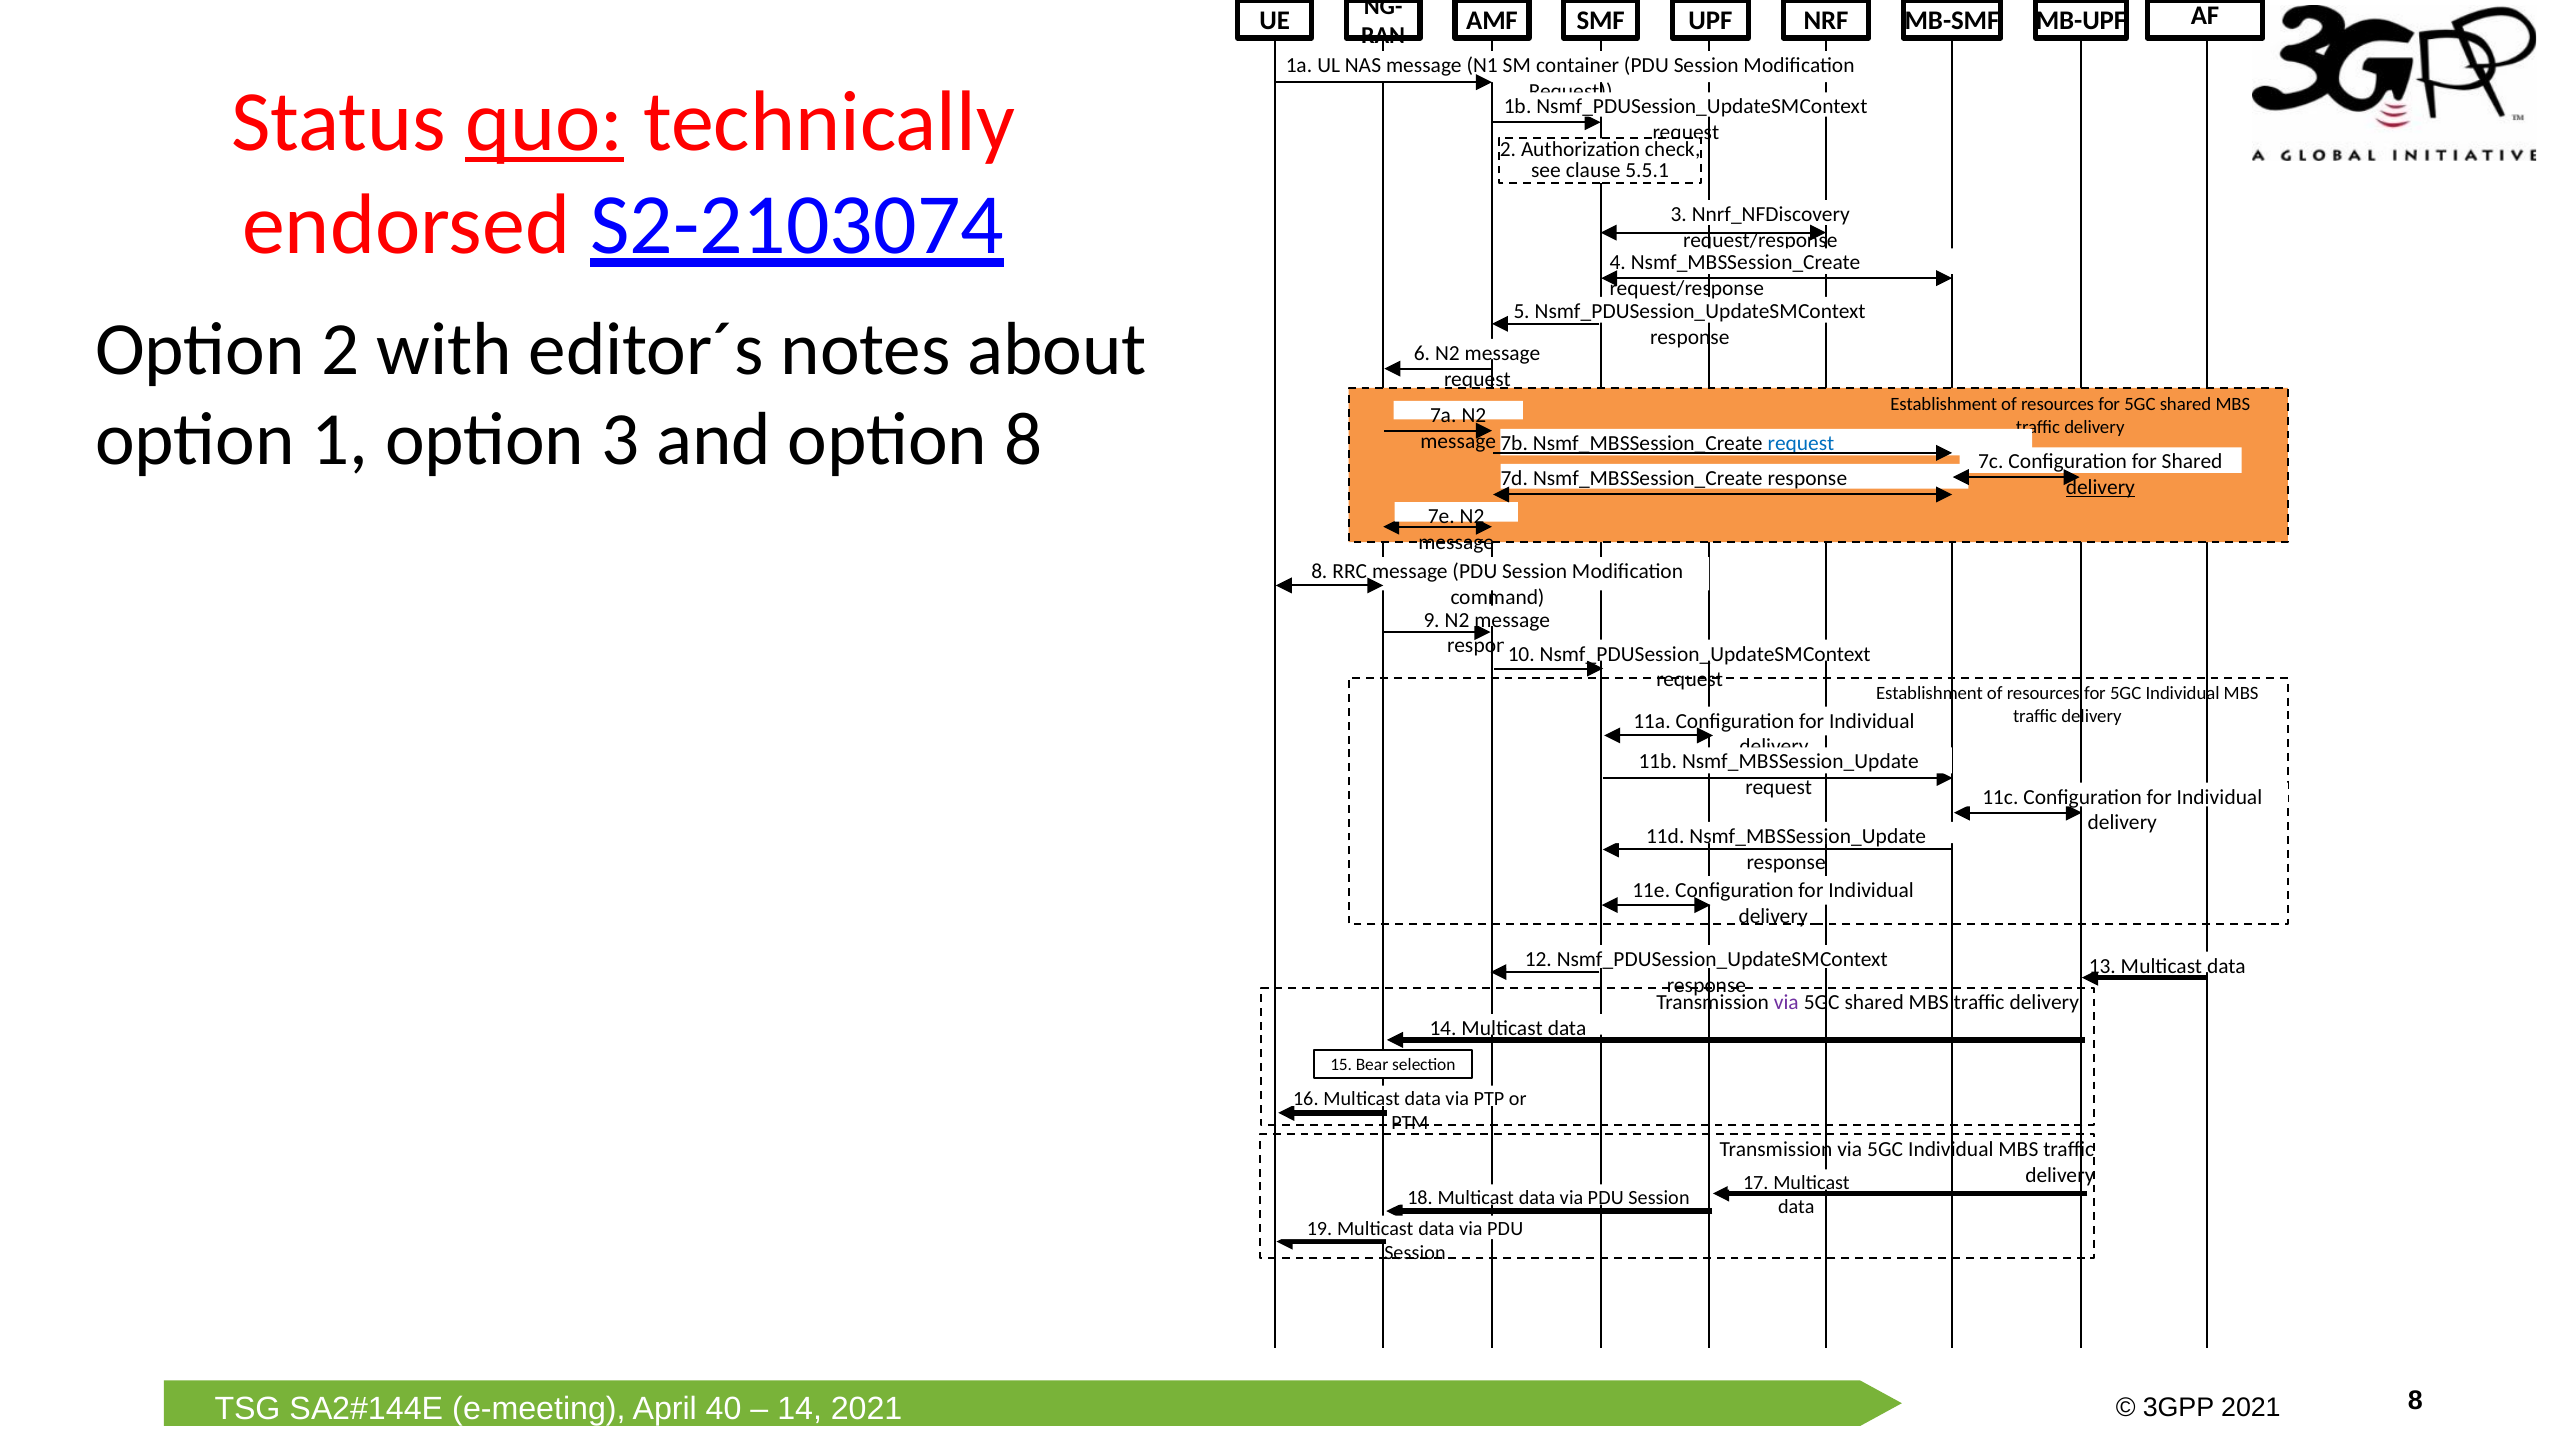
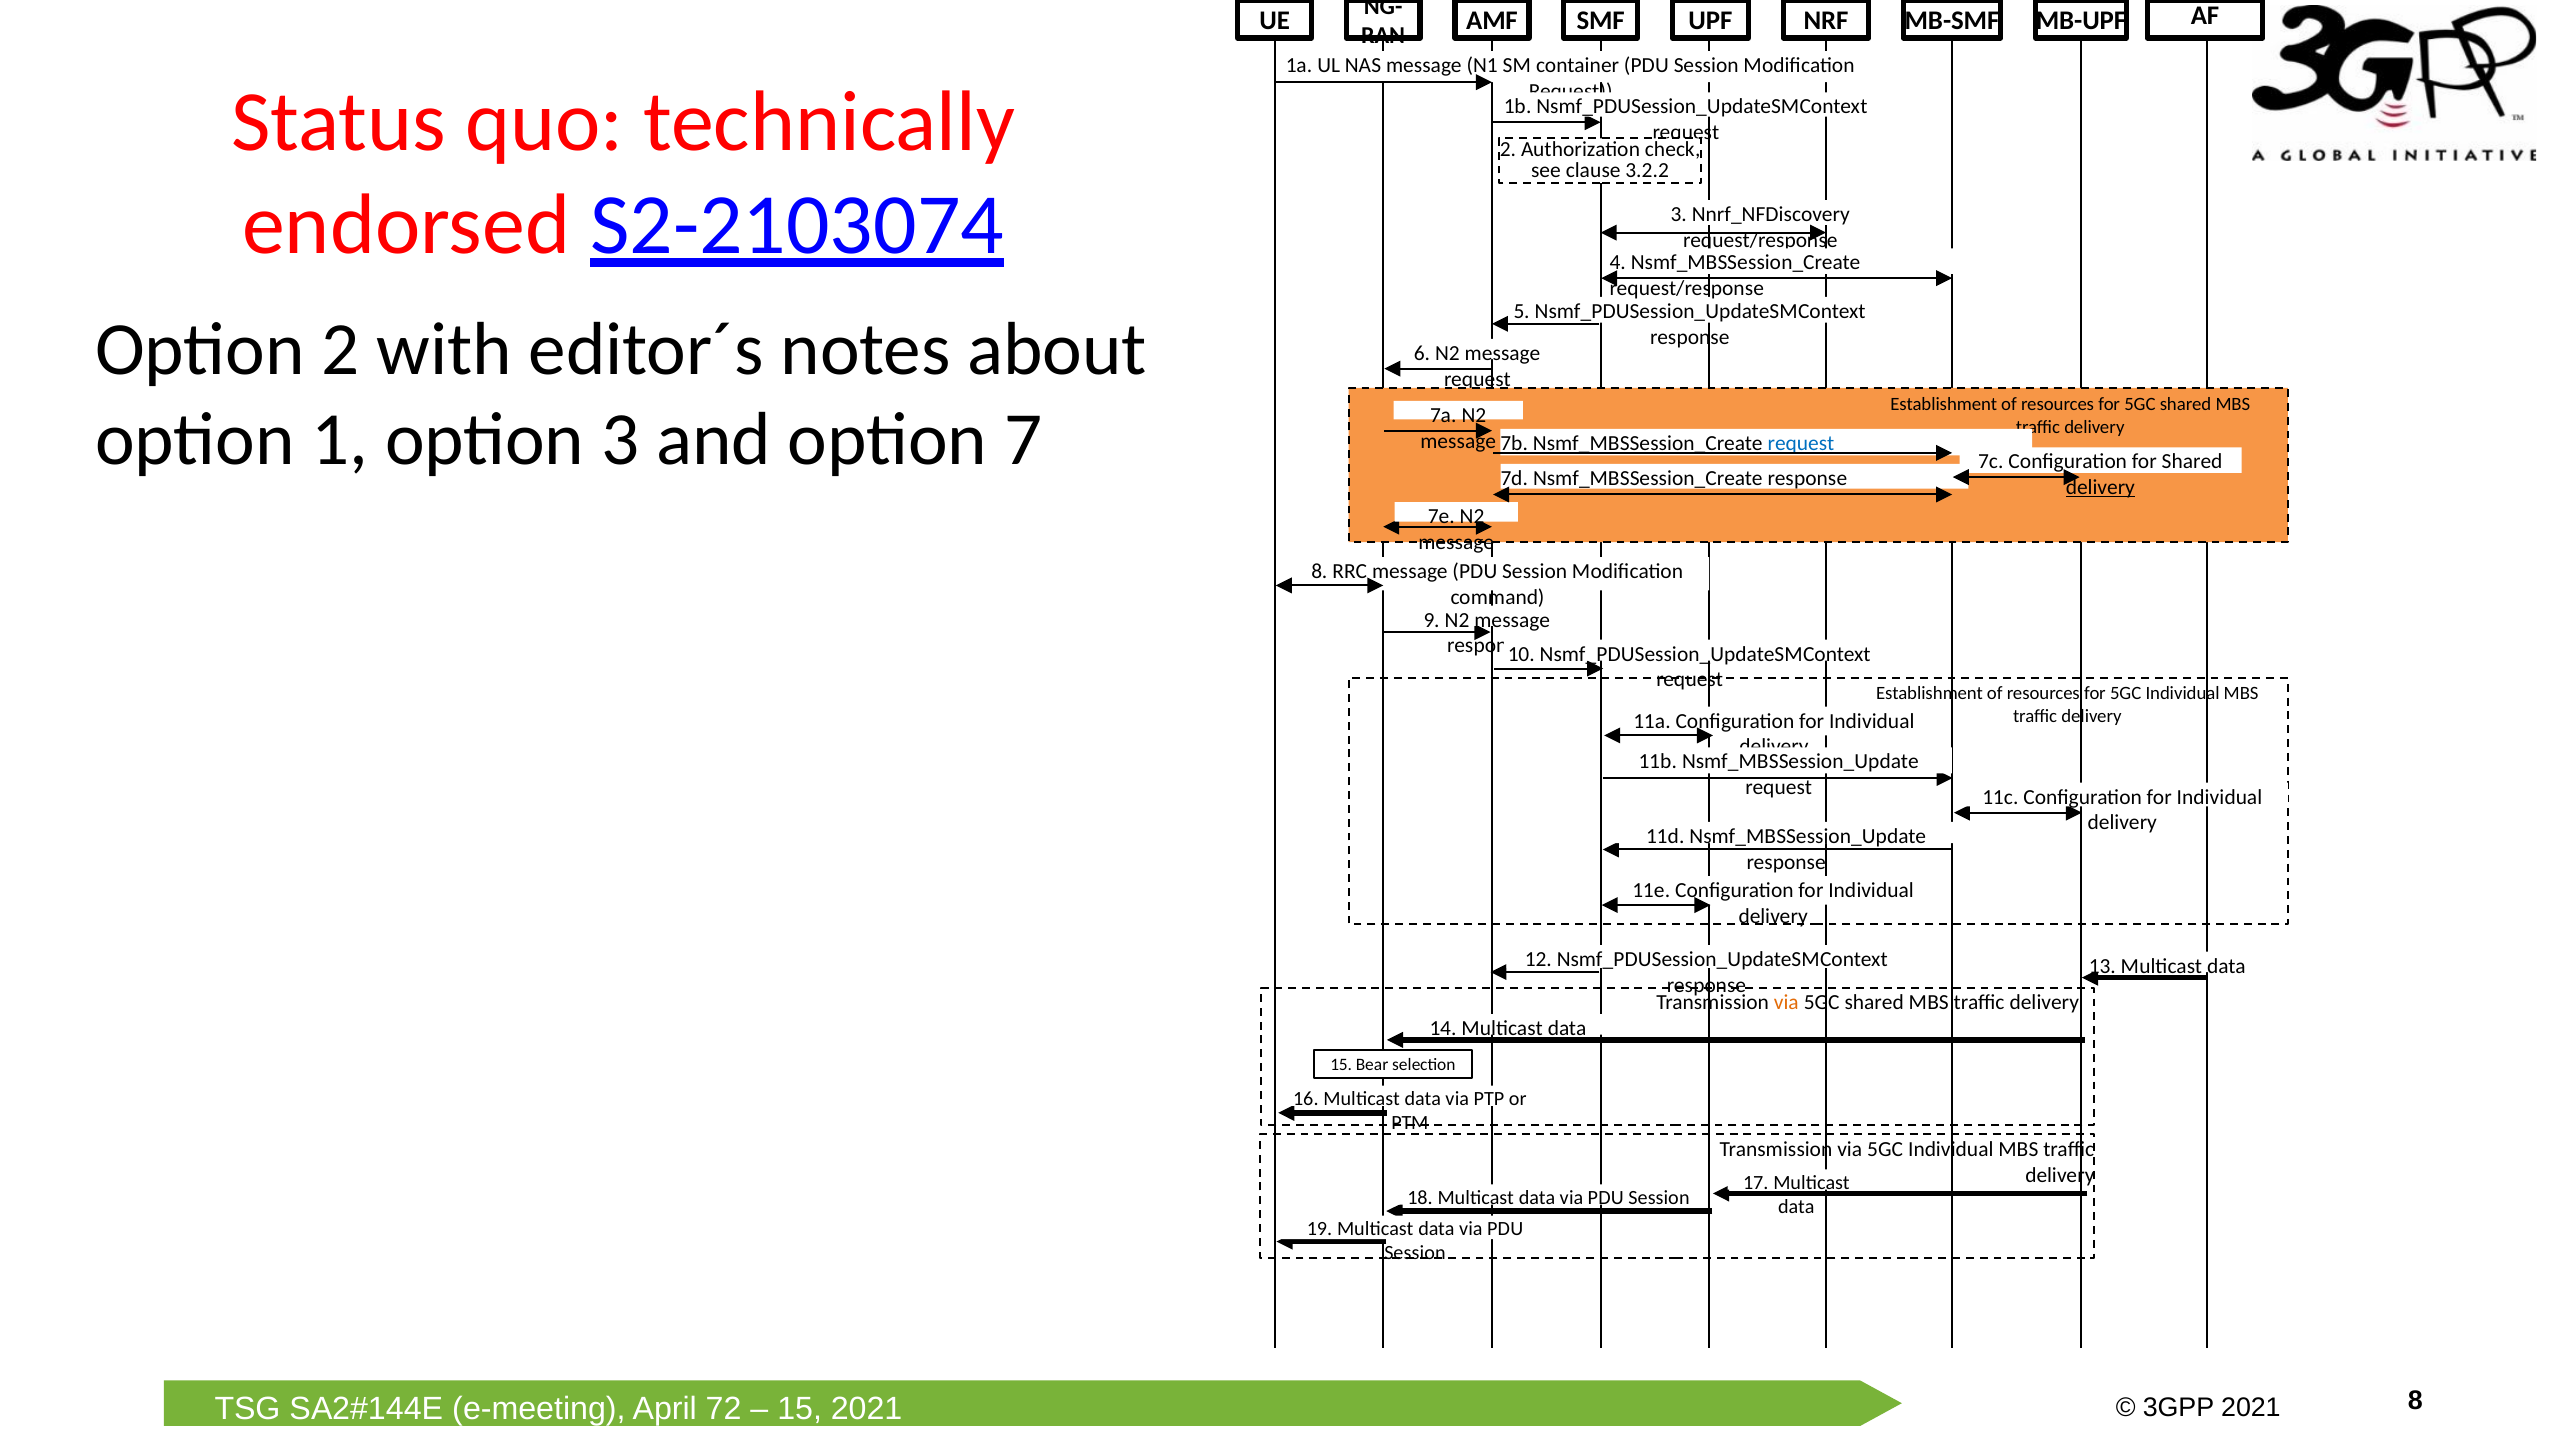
quo underline: present -> none (545, 122)
5.5.1: 5.5.1 -> 3.2.2 (1647, 171)
option 8: 8 -> 7 (1023, 440)
via colour: purple -> orange (1786, 1002)
40: 40 -> 72 (724, 1409)
14: 14 -> 15 (800, 1409)
